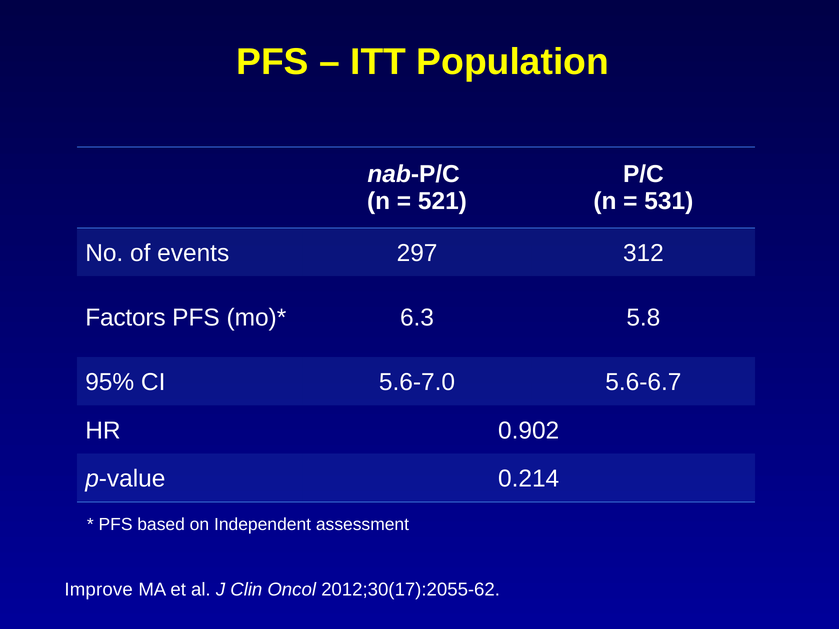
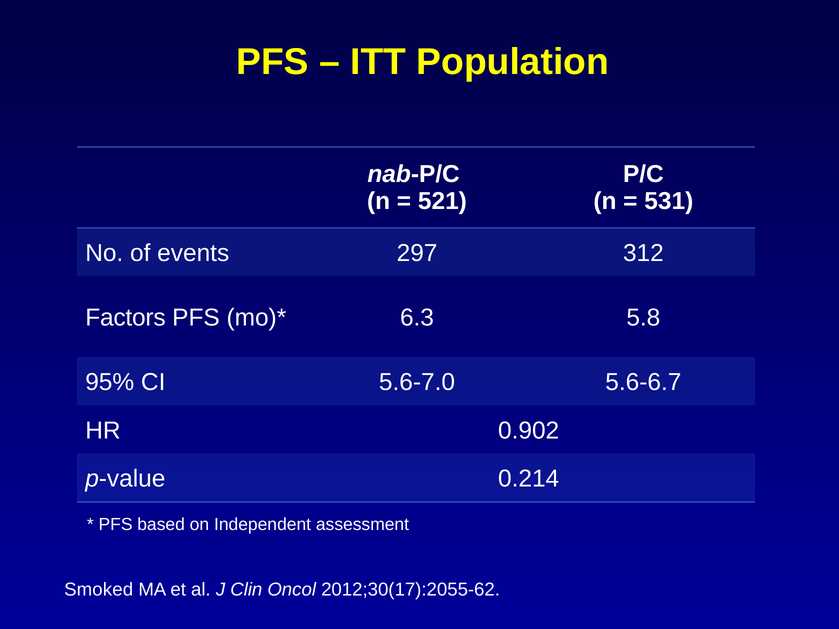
Improve: Improve -> Smoked (99, 590)
